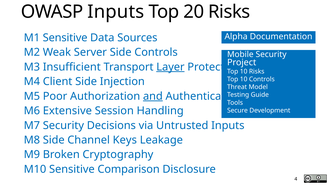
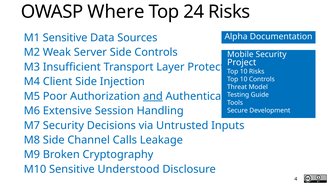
OWASP Inputs: Inputs -> Where (116, 12)
20: 20 -> 24 (194, 12)
Layer underline: present -> none (170, 67)
Keys: Keys -> Calls (125, 140)
Comparison: Comparison -> Understood (129, 169)
